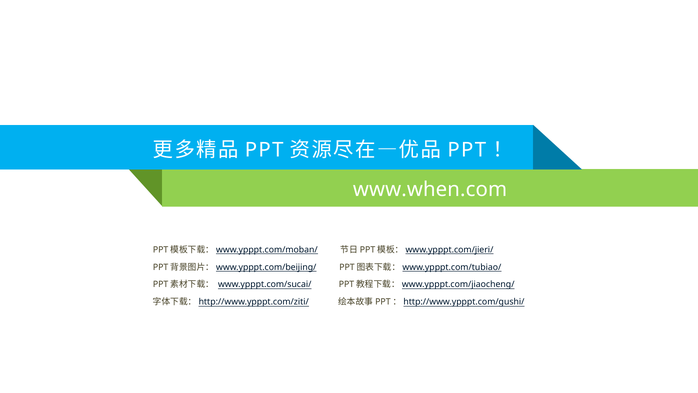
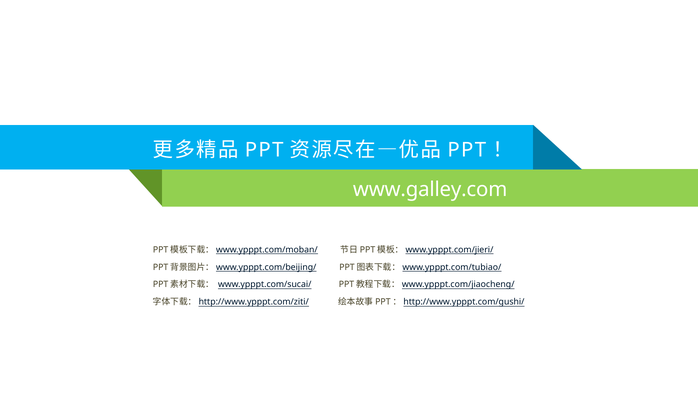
www.when.com: www.when.com -> www.galley.com (430, 189)
